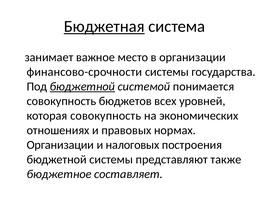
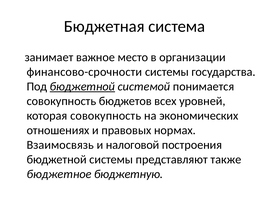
Бюджетная underline: present -> none (104, 26)
Организации: Организации -> Взаимосвязь (60, 145)
налоговых: налоговых -> налоговой (133, 145)
составляет: составляет -> бюджетную (129, 174)
